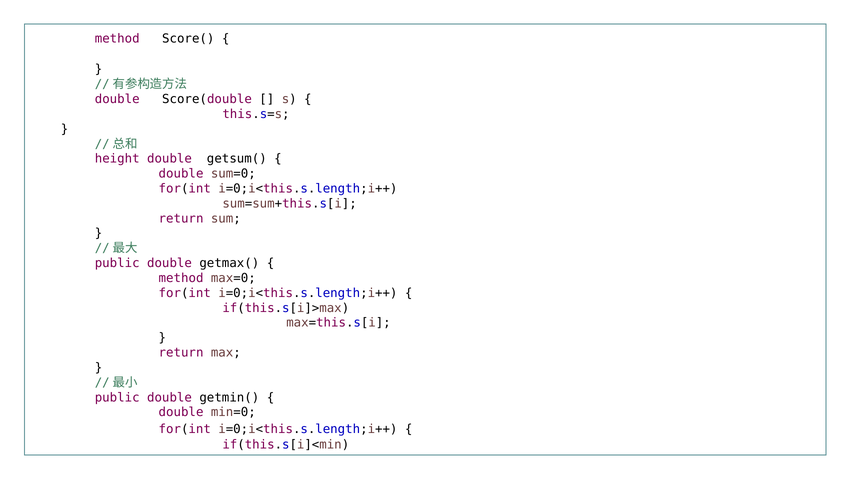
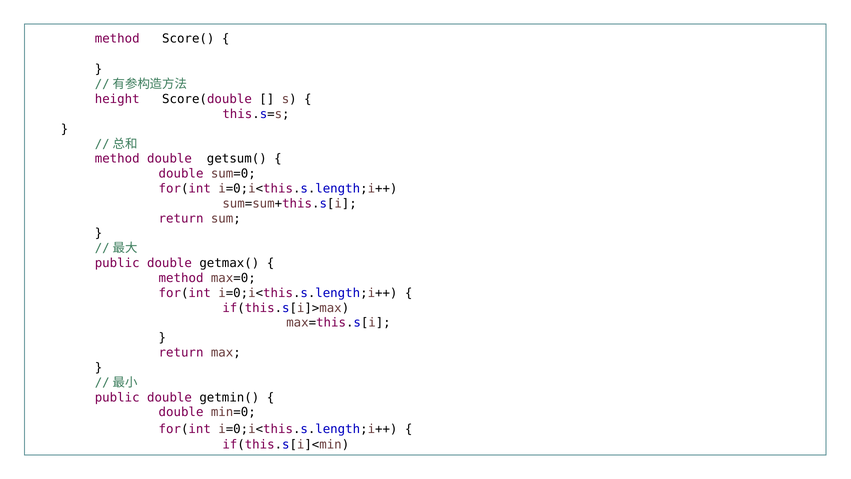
double: double -> height (117, 99)
height: height -> method (117, 159)
